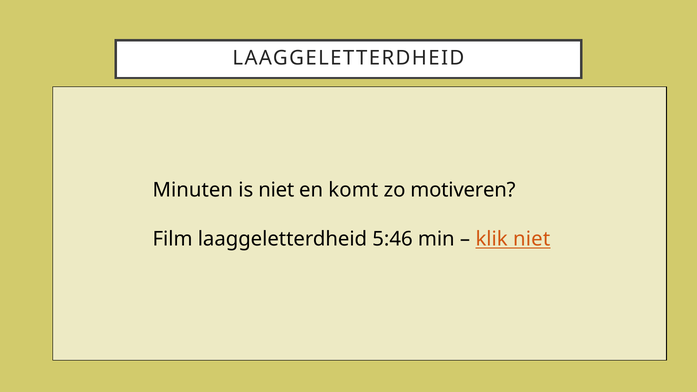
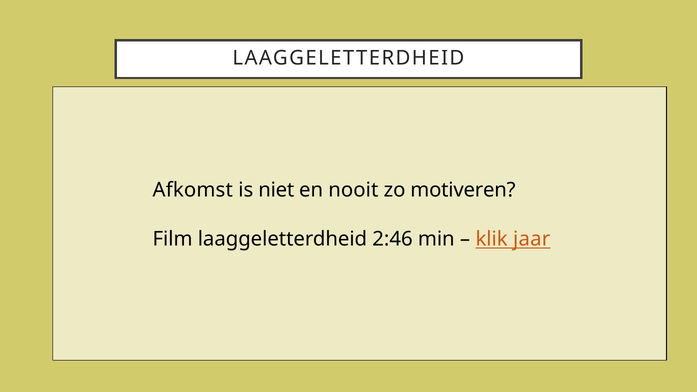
Minuten: Minuten -> Afkomst (193, 190)
komt: komt -> nooit (353, 190)
5:46: 5:46 -> 2:46 (393, 239)
klik niet: niet -> jaar (532, 239)
